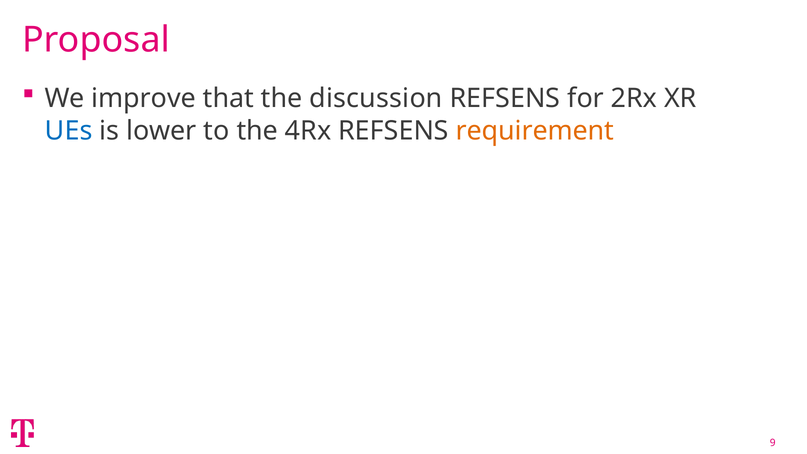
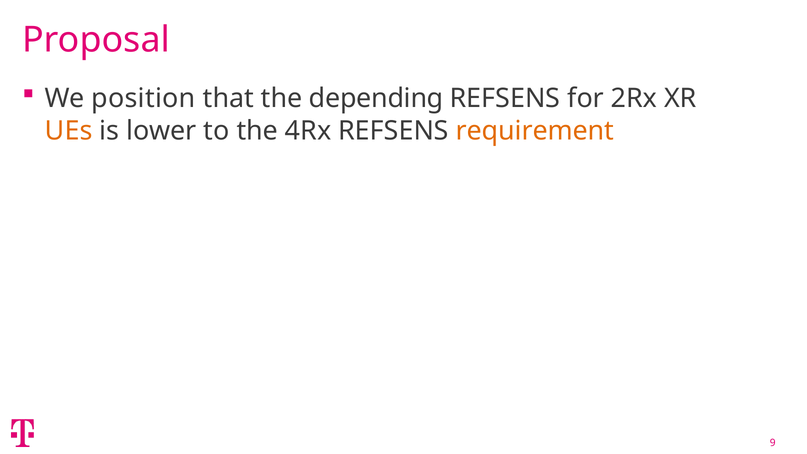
improve: improve -> position (144, 99)
discussion: discussion -> depending (376, 99)
UEs colour: blue -> orange (69, 131)
